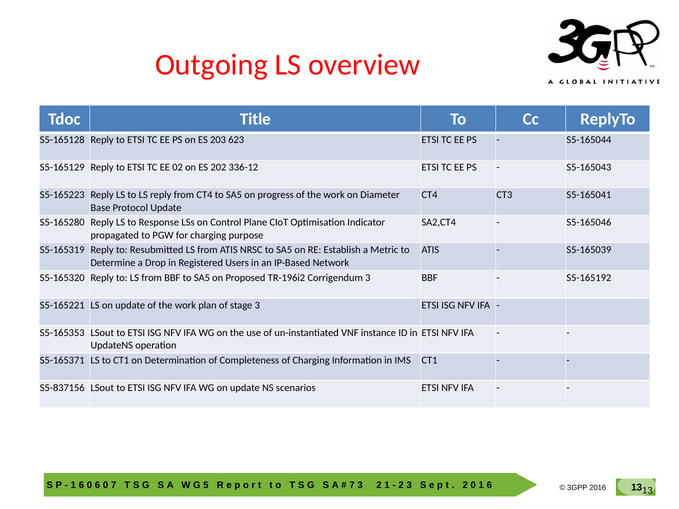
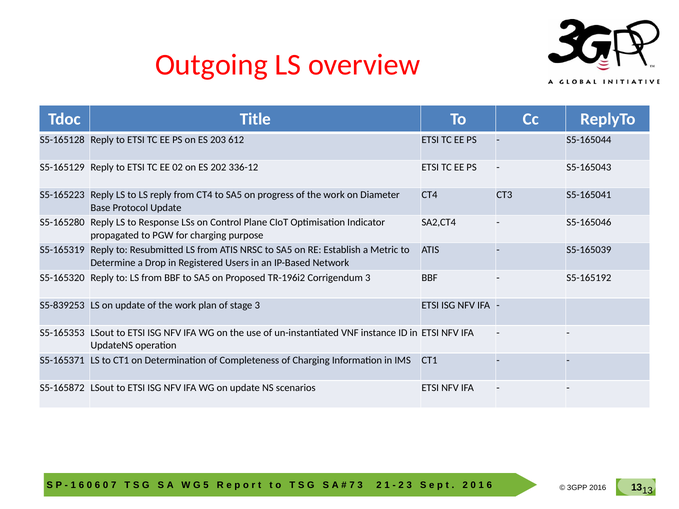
623: 623 -> 612 (236, 140)
S5-165221: S5-165221 -> S5-839253 (62, 305)
S5-837156: S5-837156 -> S5-165872 (62, 388)
